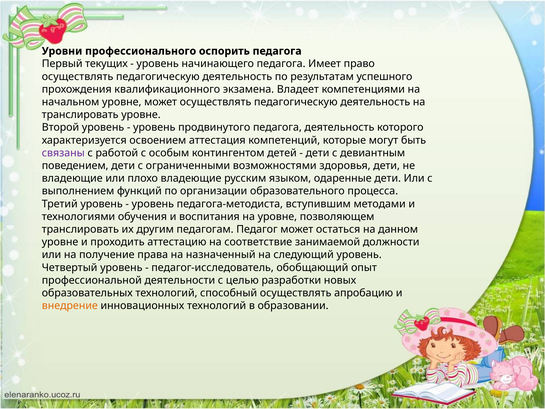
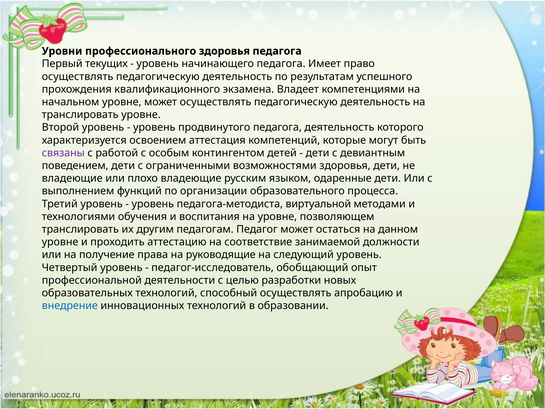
профессионального оспорить: оспорить -> здоровья (224, 51)
вступившим: вступившим -> виртуальной (318, 204)
назначенный: назначенный -> руководящие (221, 255)
внедрение colour: orange -> blue (70, 306)
